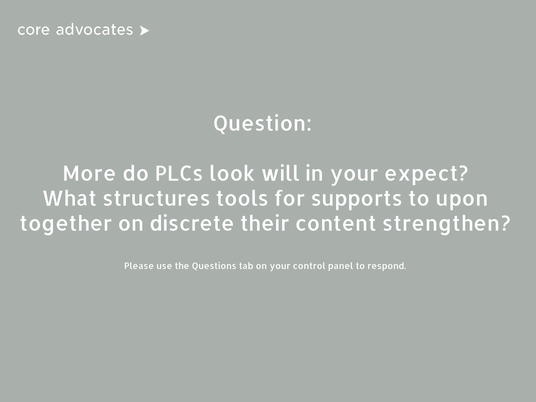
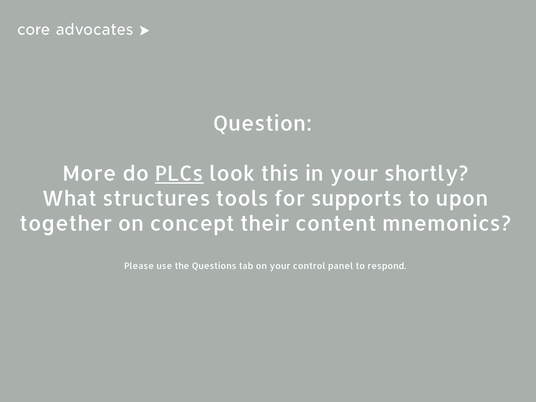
PLCs underline: none -> present (179, 174)
will: will -> this (280, 174)
expect: expect -> shortly (426, 174)
discrete: discrete -> concept (192, 224)
strengthen: strengthen -> mnemonics (447, 224)
